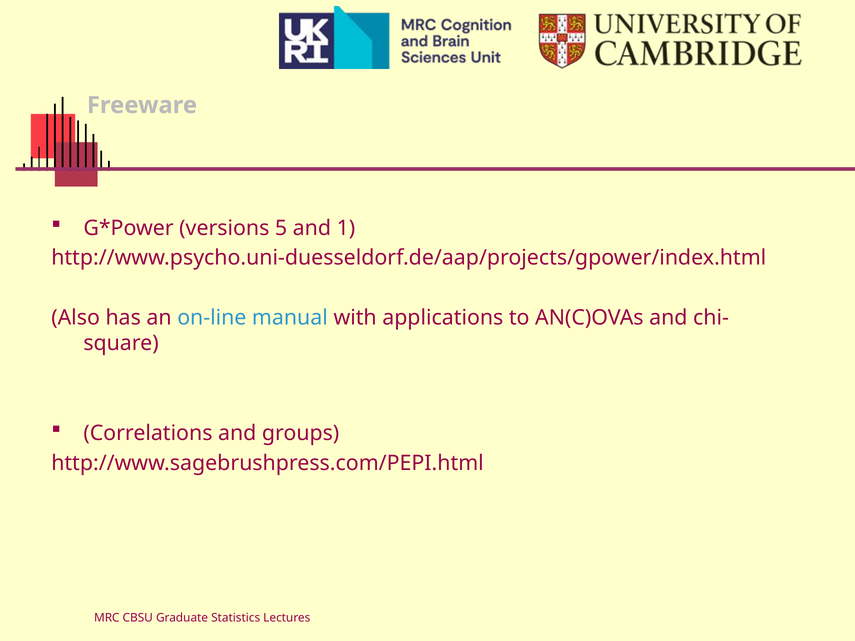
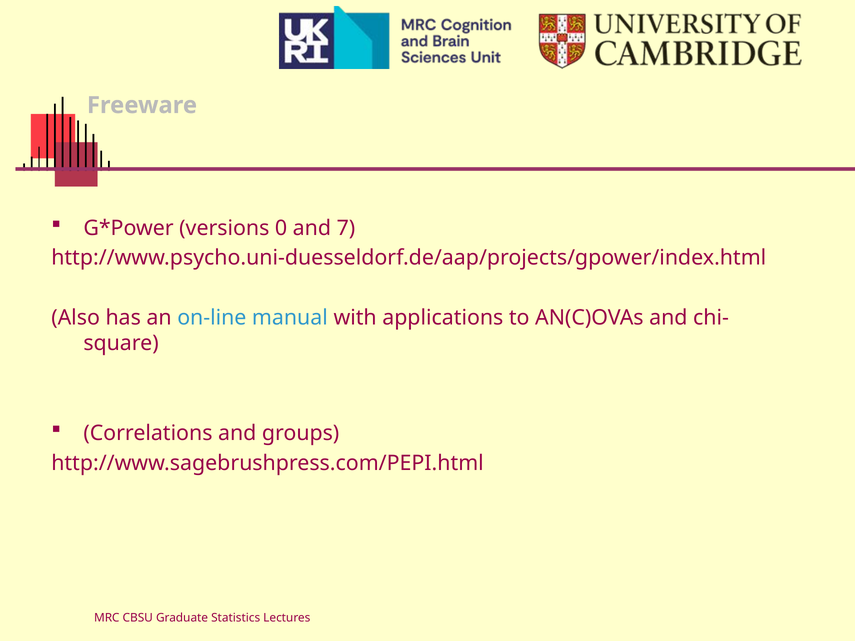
5: 5 -> 0 (281, 228)
1: 1 -> 7 (346, 228)
